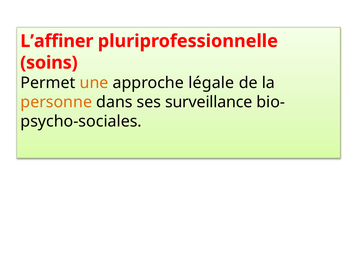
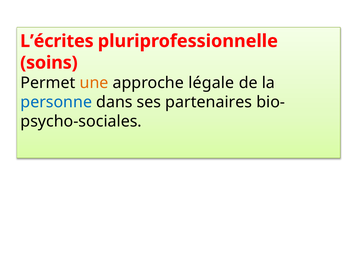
L’affiner: L’affiner -> L’écrites (57, 41)
personne colour: orange -> blue (56, 102)
surveillance: surveillance -> partenaires (209, 102)
